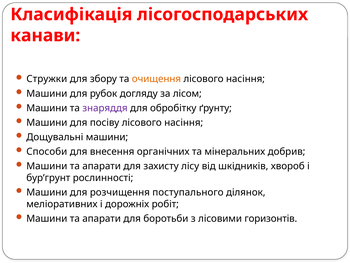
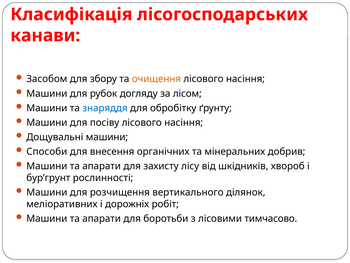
Стружки: Стружки -> Засобом (47, 79)
знаряддя colour: purple -> blue (105, 108)
поступального: поступального -> вертикального (188, 192)
горизонтів: горизонтів -> тимчасово (271, 218)
